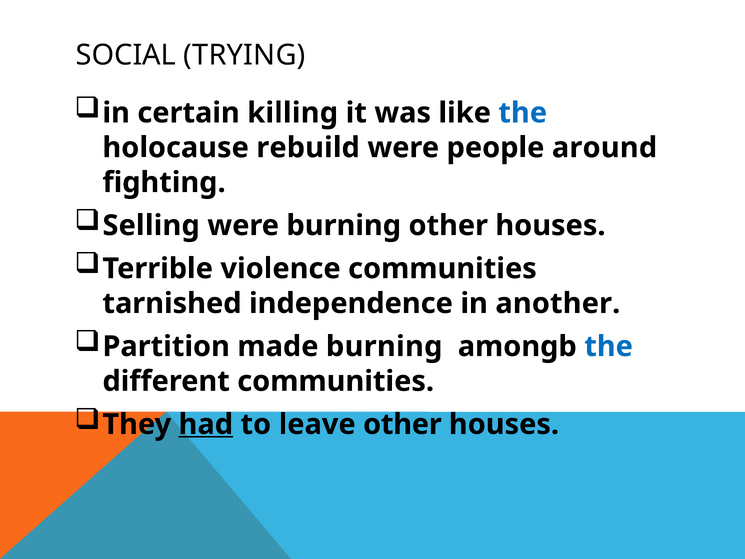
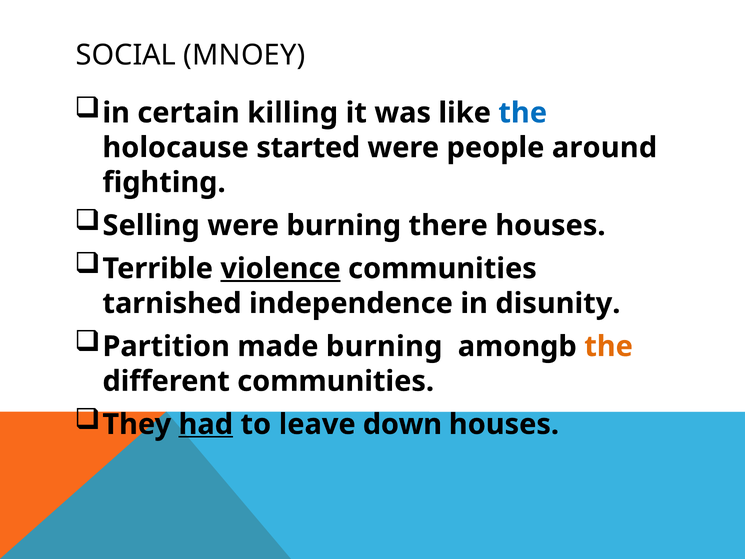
TRYING: TRYING -> MNOEY (244, 55)
rebuild: rebuild -> started (308, 148)
burning other: other -> there (448, 225)
violence underline: none -> present (281, 268)
another: another -> disunity (558, 303)
the colour: blue -> orange (609, 346)
leave other: other -> down (402, 424)
